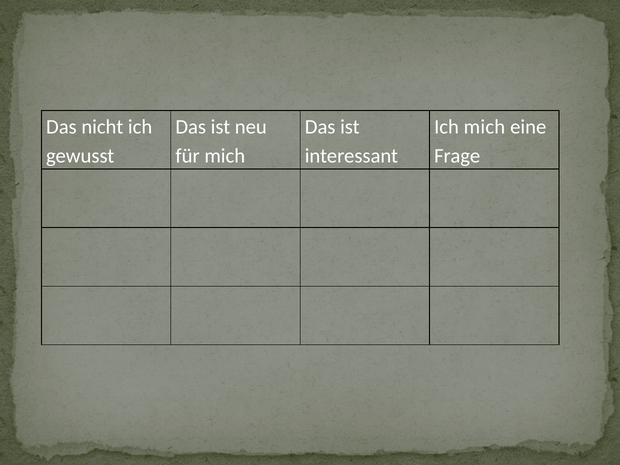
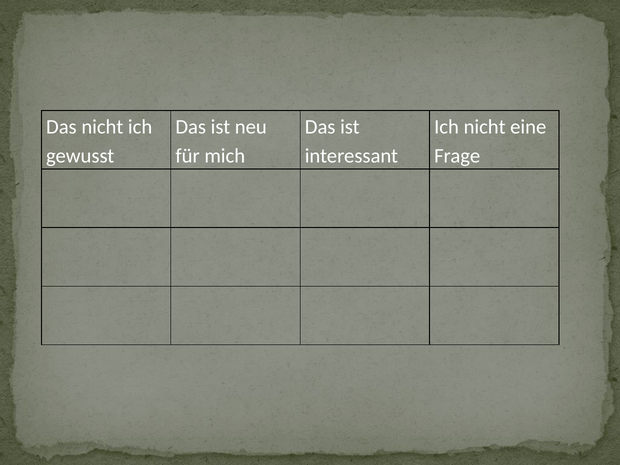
Ich mich: mich -> nicht (485, 127)
